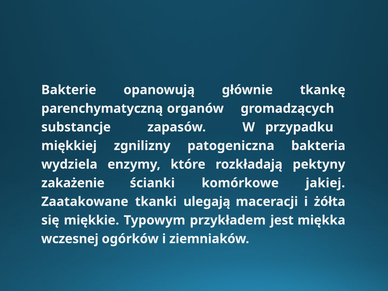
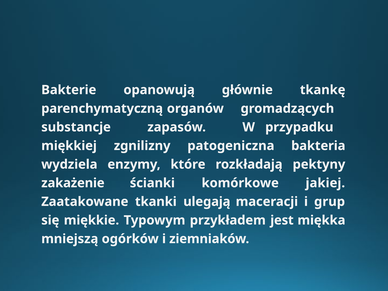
żółta: żółta -> grup (330, 202)
wczesnej: wczesnej -> mniejszą (70, 239)
